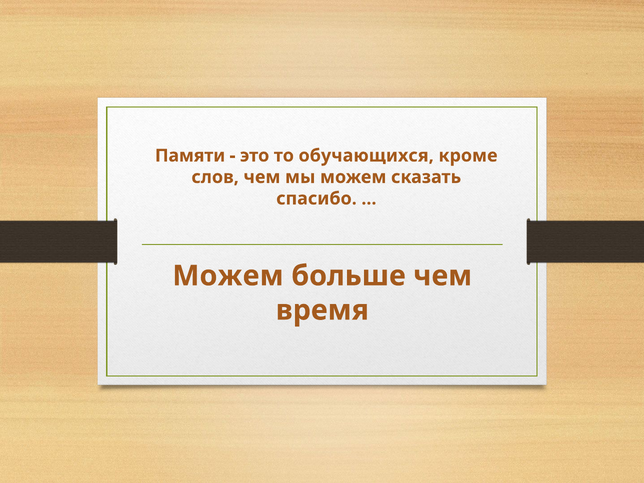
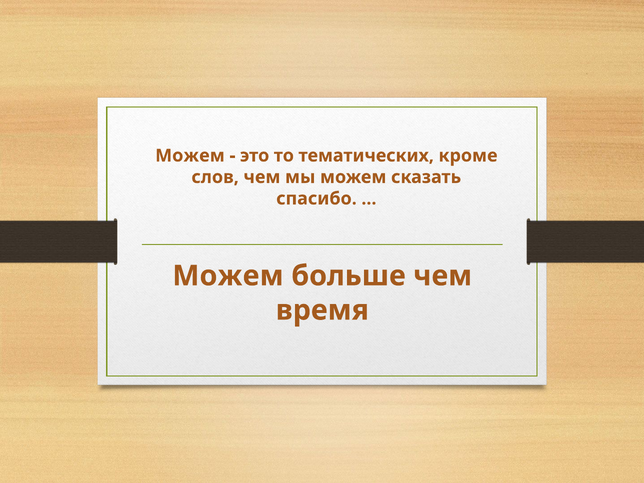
Памяти: Памяти -> Можем (190, 156)
обучающихся: обучающихся -> тематических (366, 156)
